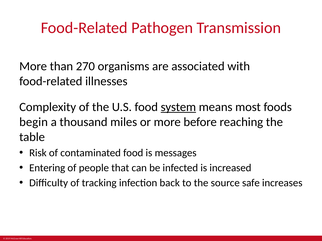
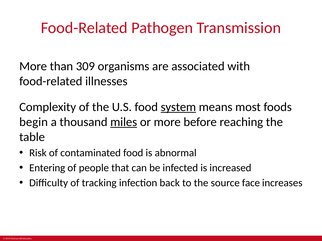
270: 270 -> 309 (85, 66)
miles underline: none -> present (124, 122)
messages: messages -> abnormal (176, 153)
safe: safe -> face (251, 183)
